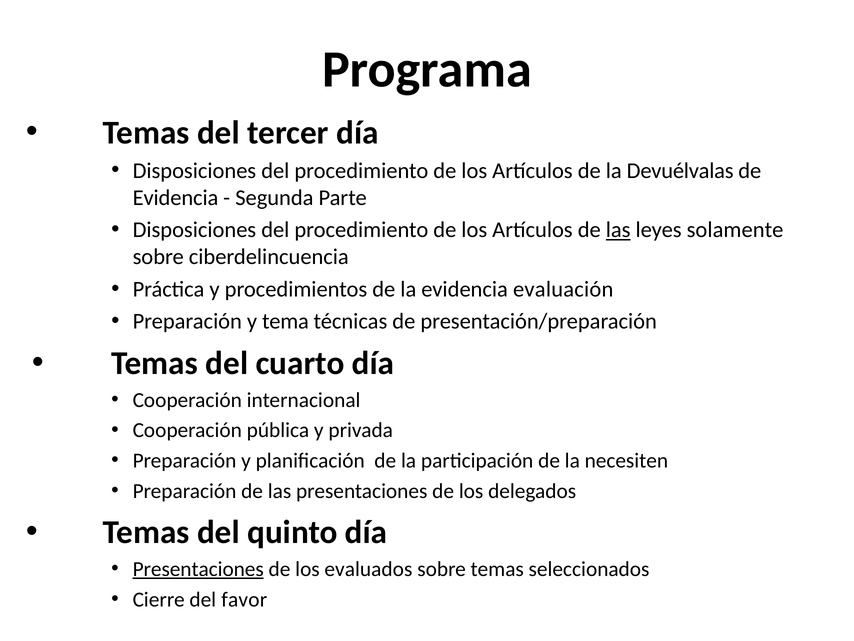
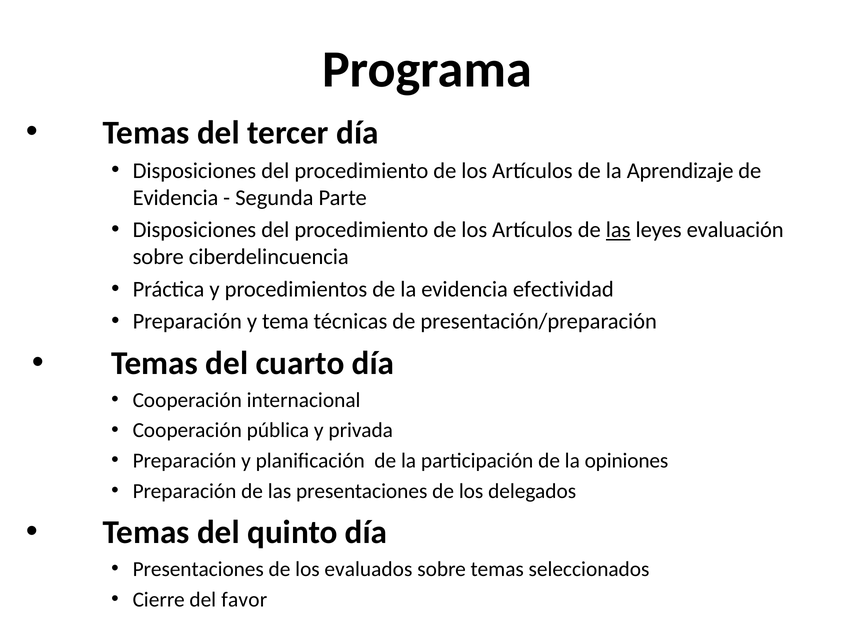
Devuélvalas: Devuélvalas -> Aprendizaje (680, 170)
solamente: solamente -> evaluación (735, 230)
evaluación: evaluación -> efectividad (563, 289)
necesiten: necesiten -> opiniones (626, 460)
Presentaciones underline: present -> none (198, 569)
